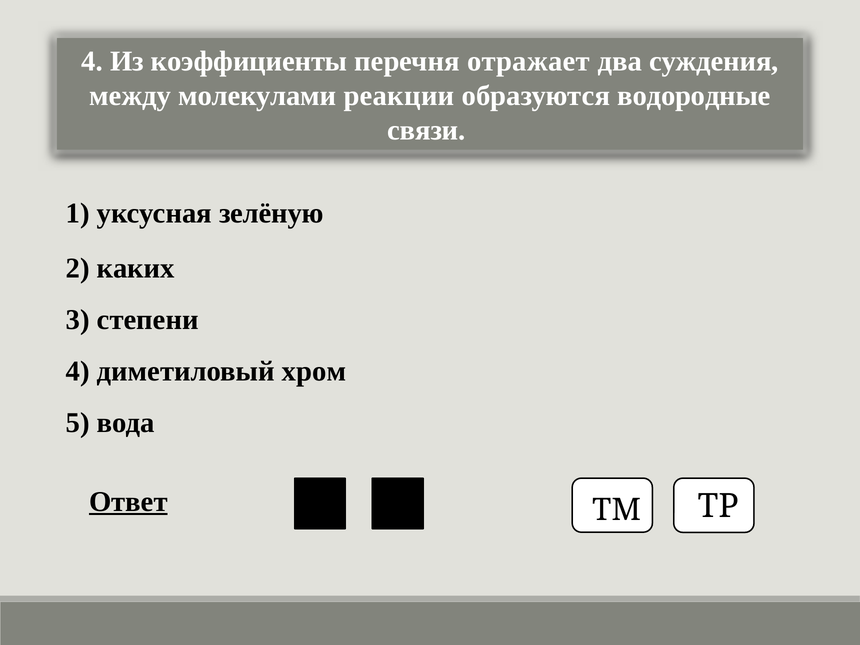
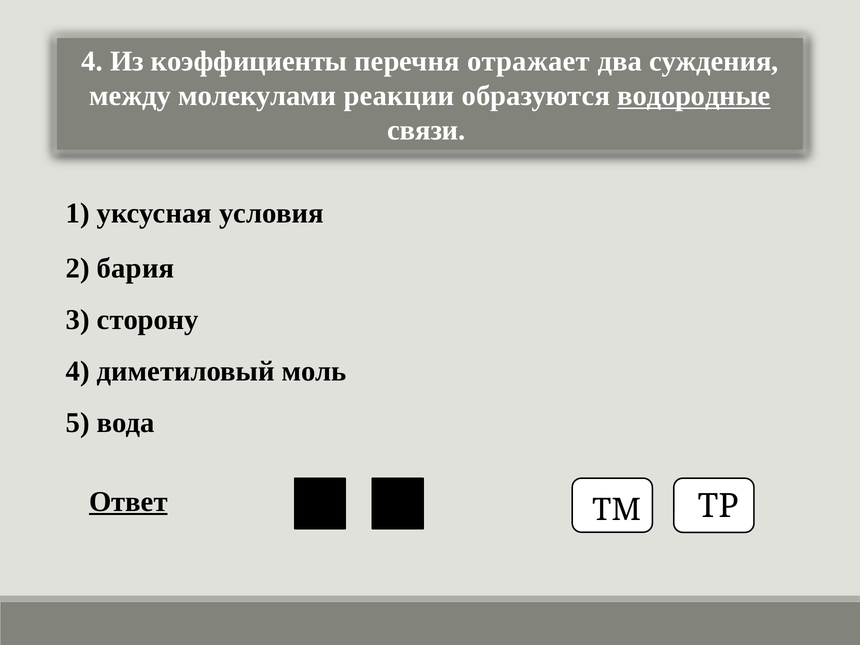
водородные underline: none -> present (694, 96)
зелёную: зелёную -> условия (271, 213)
каких: каких -> бария (136, 268)
степени: степени -> сторону (148, 320)
хром: хром -> моль (314, 371)
